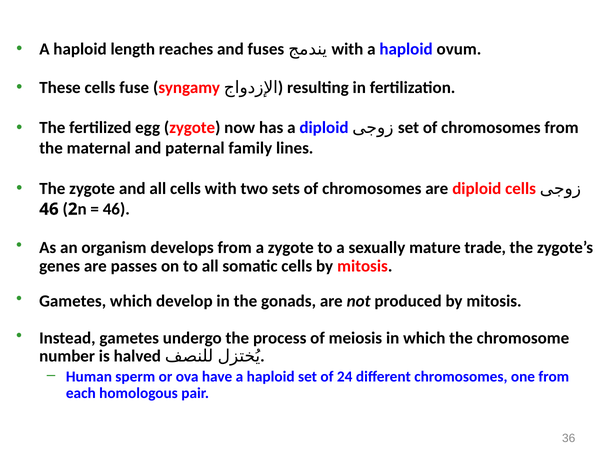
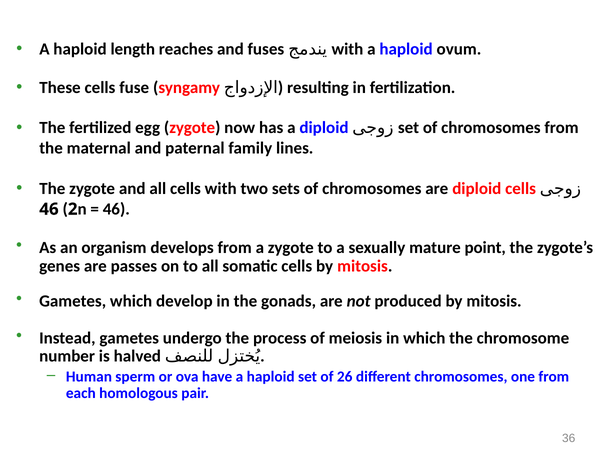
trade: trade -> point (485, 248)
24: 24 -> 26 (345, 377)
